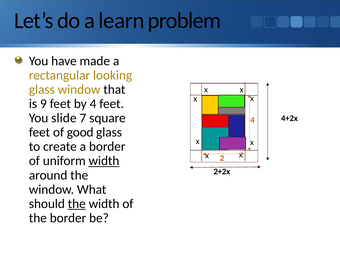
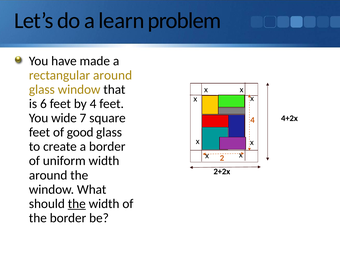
rectangular looking: looking -> around (113, 75)
9: 9 -> 6 (43, 104)
slide: slide -> wide (64, 118)
width underline: present -> none (104, 161)
